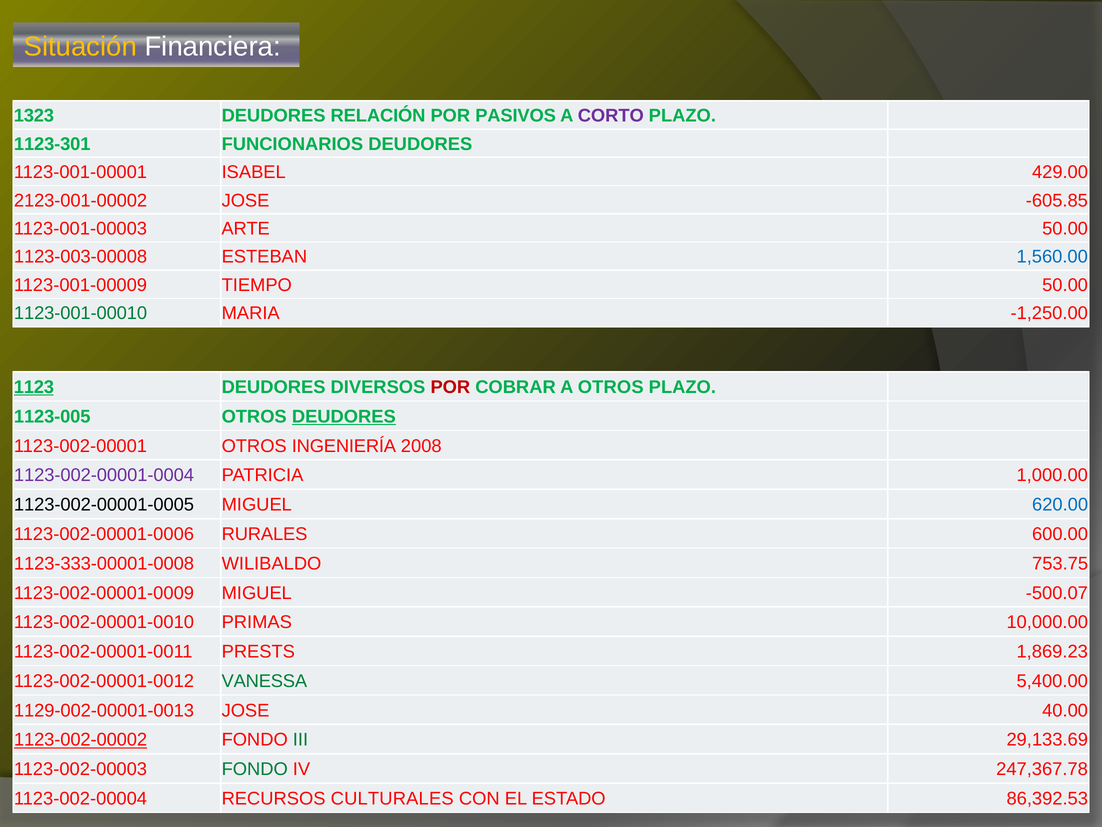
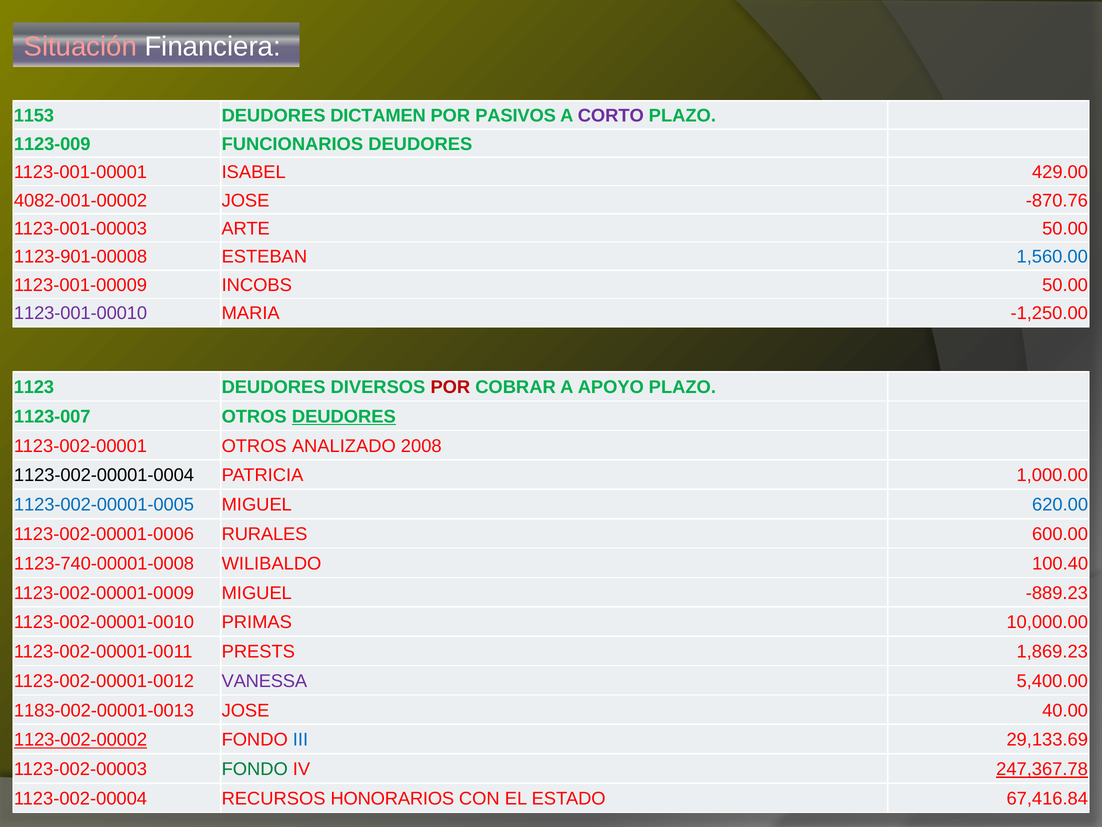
Situación colour: yellow -> pink (80, 47)
1323: 1323 -> 1153 (34, 116)
RELACIÓN: RELACIÓN -> DICTAMEN (378, 116)
1123-301: 1123-301 -> 1123-009 (52, 144)
2123-001-00002: 2123-001-00002 -> 4082-001-00002 (81, 200)
-605.85: -605.85 -> -870.76 (1057, 200)
1123-003-00008: 1123-003-00008 -> 1123-901-00008 (81, 257)
TIEMPO: TIEMPO -> INCOBS (257, 285)
1123-001-00010 colour: green -> purple (81, 313)
1123 underline: present -> none (34, 387)
A OTROS: OTROS -> APOYO (611, 387)
1123-005: 1123-005 -> 1123-007 (52, 416)
INGENIERÍA: INGENIERÍA -> ANALIZADO (344, 446)
1123-002-00001-0004 colour: purple -> black (104, 475)
1123-002-00001-0005 colour: black -> blue (104, 505)
1123-333-00001-0008: 1123-333-00001-0008 -> 1123-740-00001-0008 (104, 563)
753.75: 753.75 -> 100.40 (1060, 563)
-500.07: -500.07 -> -889.23 (1057, 593)
VANESSA colour: green -> purple (264, 681)
1129-002-00001-0013: 1129-002-00001-0013 -> 1183-002-00001-0013 (104, 710)
III colour: green -> blue (300, 739)
247,367.78 underline: none -> present (1042, 769)
CULTURALES: CULTURALES -> HONORARIOS (392, 798)
86,392.53: 86,392.53 -> 67,416.84 (1047, 798)
